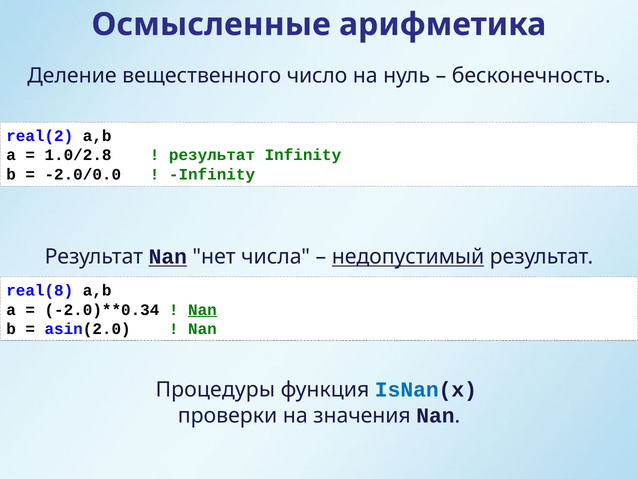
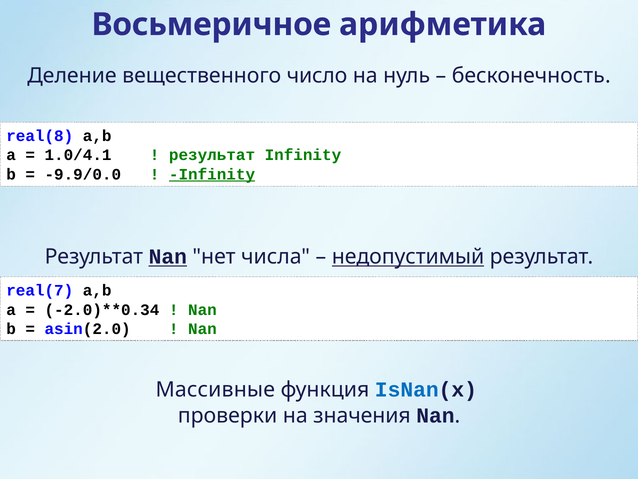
Осмысленные: Осмысленные -> Восьмеричное (211, 24)
real(2: real(2 -> real(8 (40, 136)
1.0/2.8: 1.0/2.8 -> 1.0/4.1 (78, 155)
-2.0/0.0: -2.0/0.0 -> -9.9/0.0 (83, 174)
Infinity underline: none -> present (212, 174)
real(8: real(8 -> real(7 (40, 290)
Nan underline: present -> none (202, 309)
Процедуры: Процедуры -> Массивные (215, 390)
